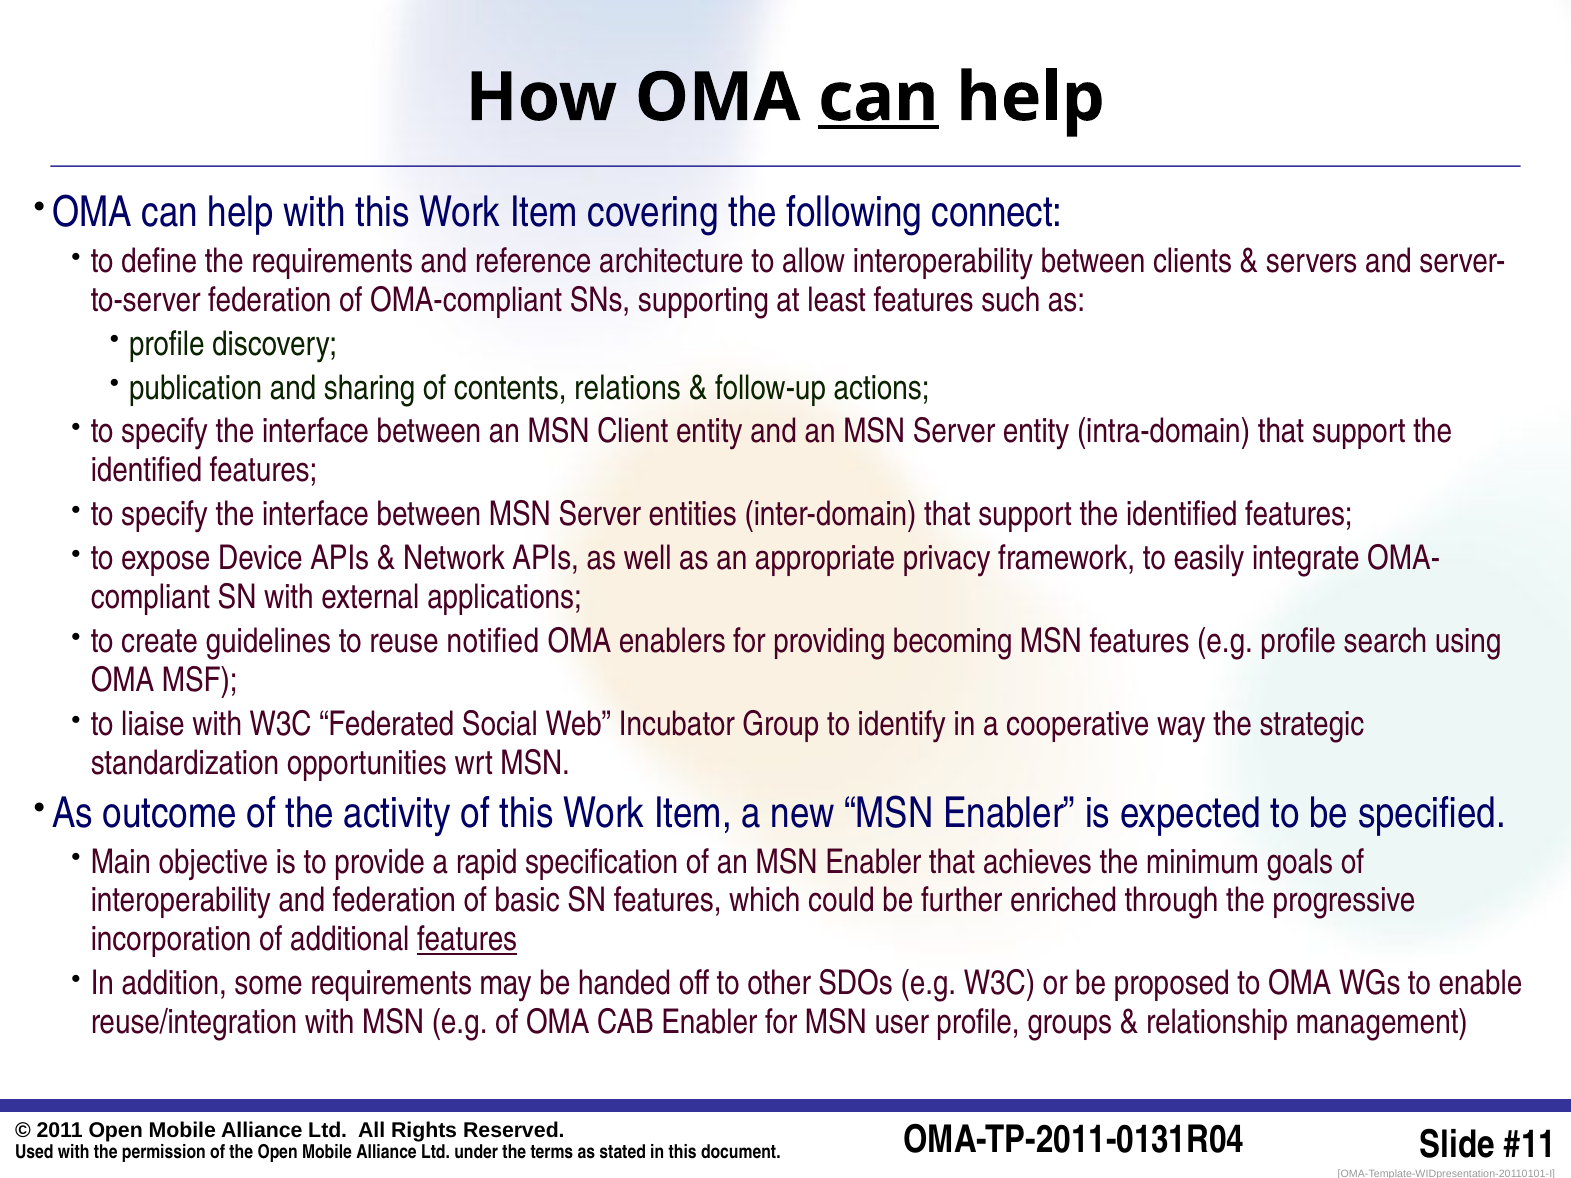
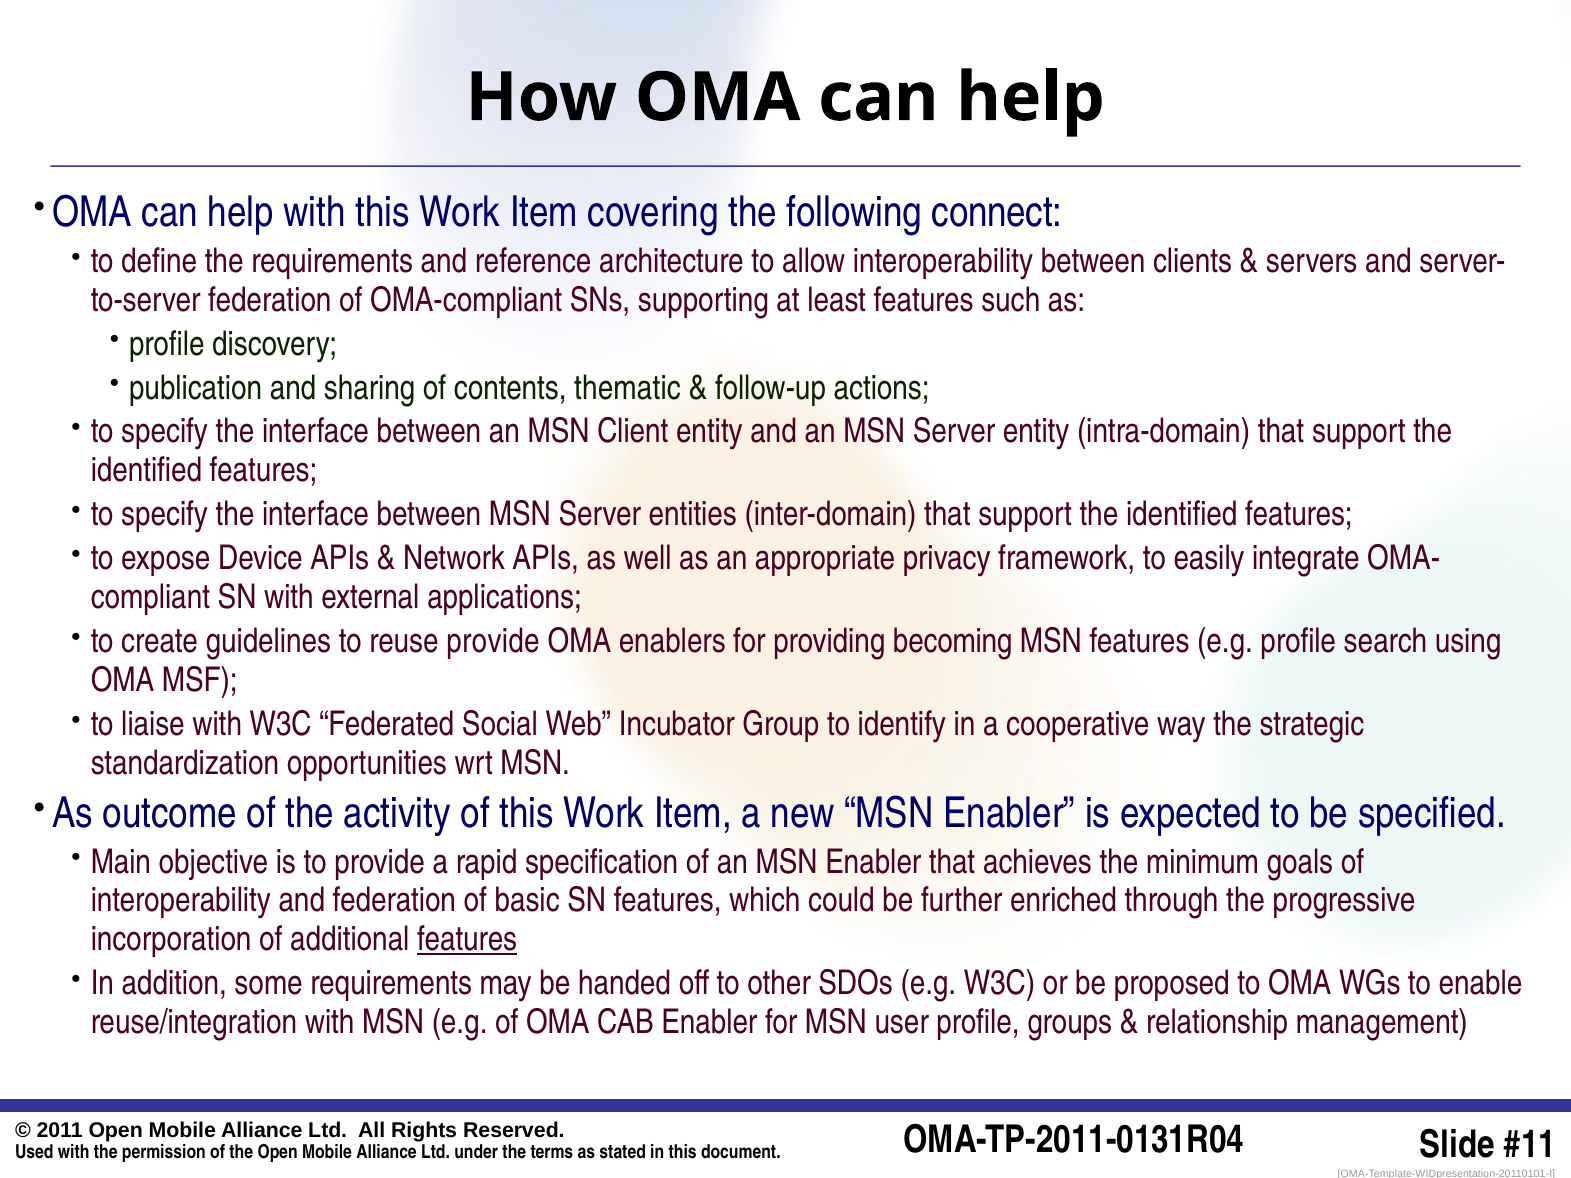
can underline: present -> none (878, 98)
relations: relations -> thematic (628, 388)
reuse notified: notified -> provide (493, 641)
